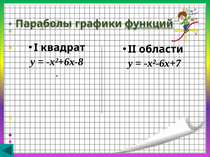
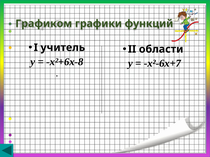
Параболы: Параболы -> Графиком (44, 24)
функций underline: present -> none (149, 24)
квадрат: квадрат -> учитель (63, 48)
